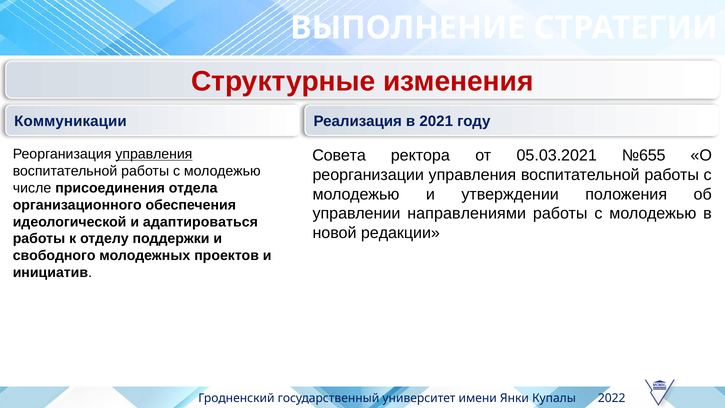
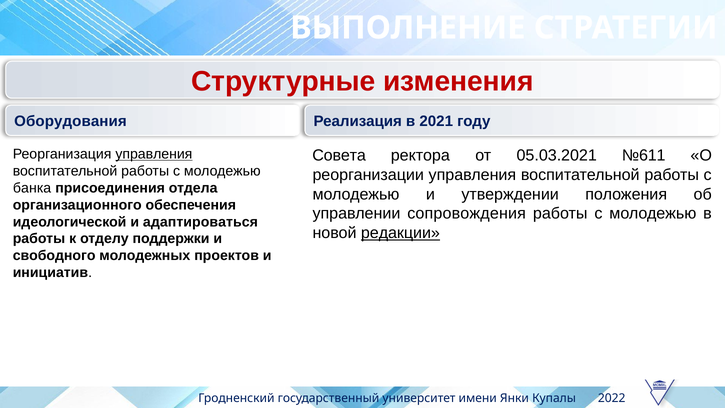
Коммуникации: Коммуникации -> Оборудования (70, 121)
№655: №655 -> №611 (644, 155)
числе: числе -> банка (32, 188)
направлениями: направлениями -> сопровождения (467, 213)
редакции underline: none -> present (400, 233)
